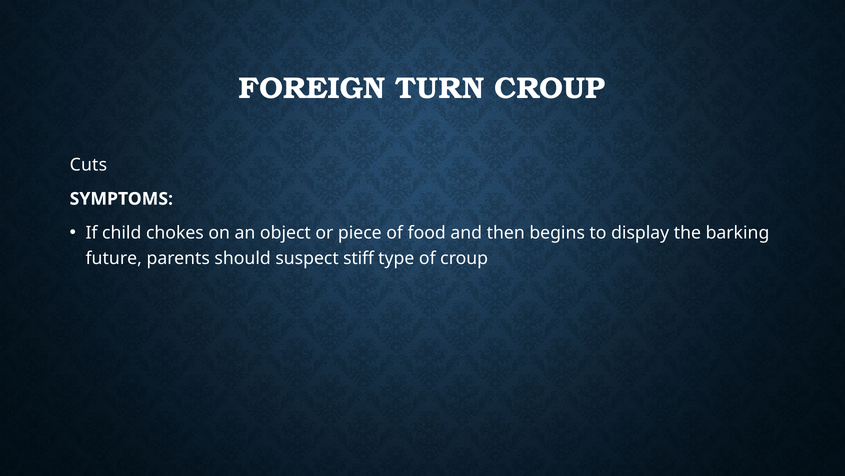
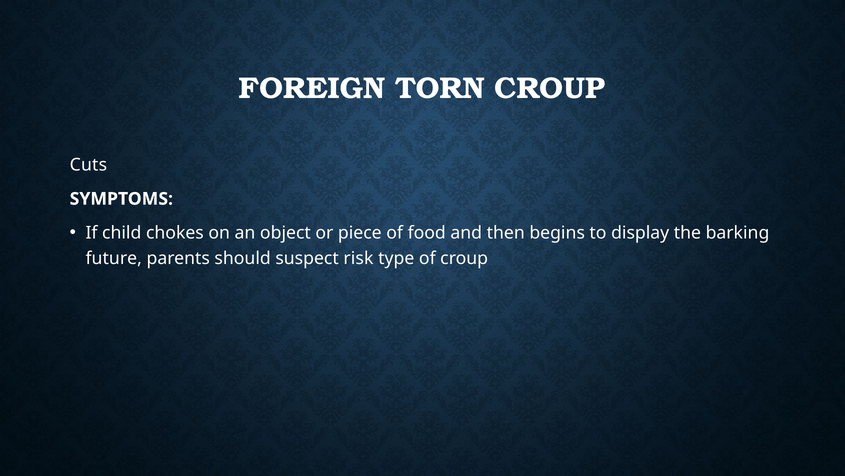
TURN: TURN -> TORN (440, 88)
stiff: stiff -> risk (358, 258)
